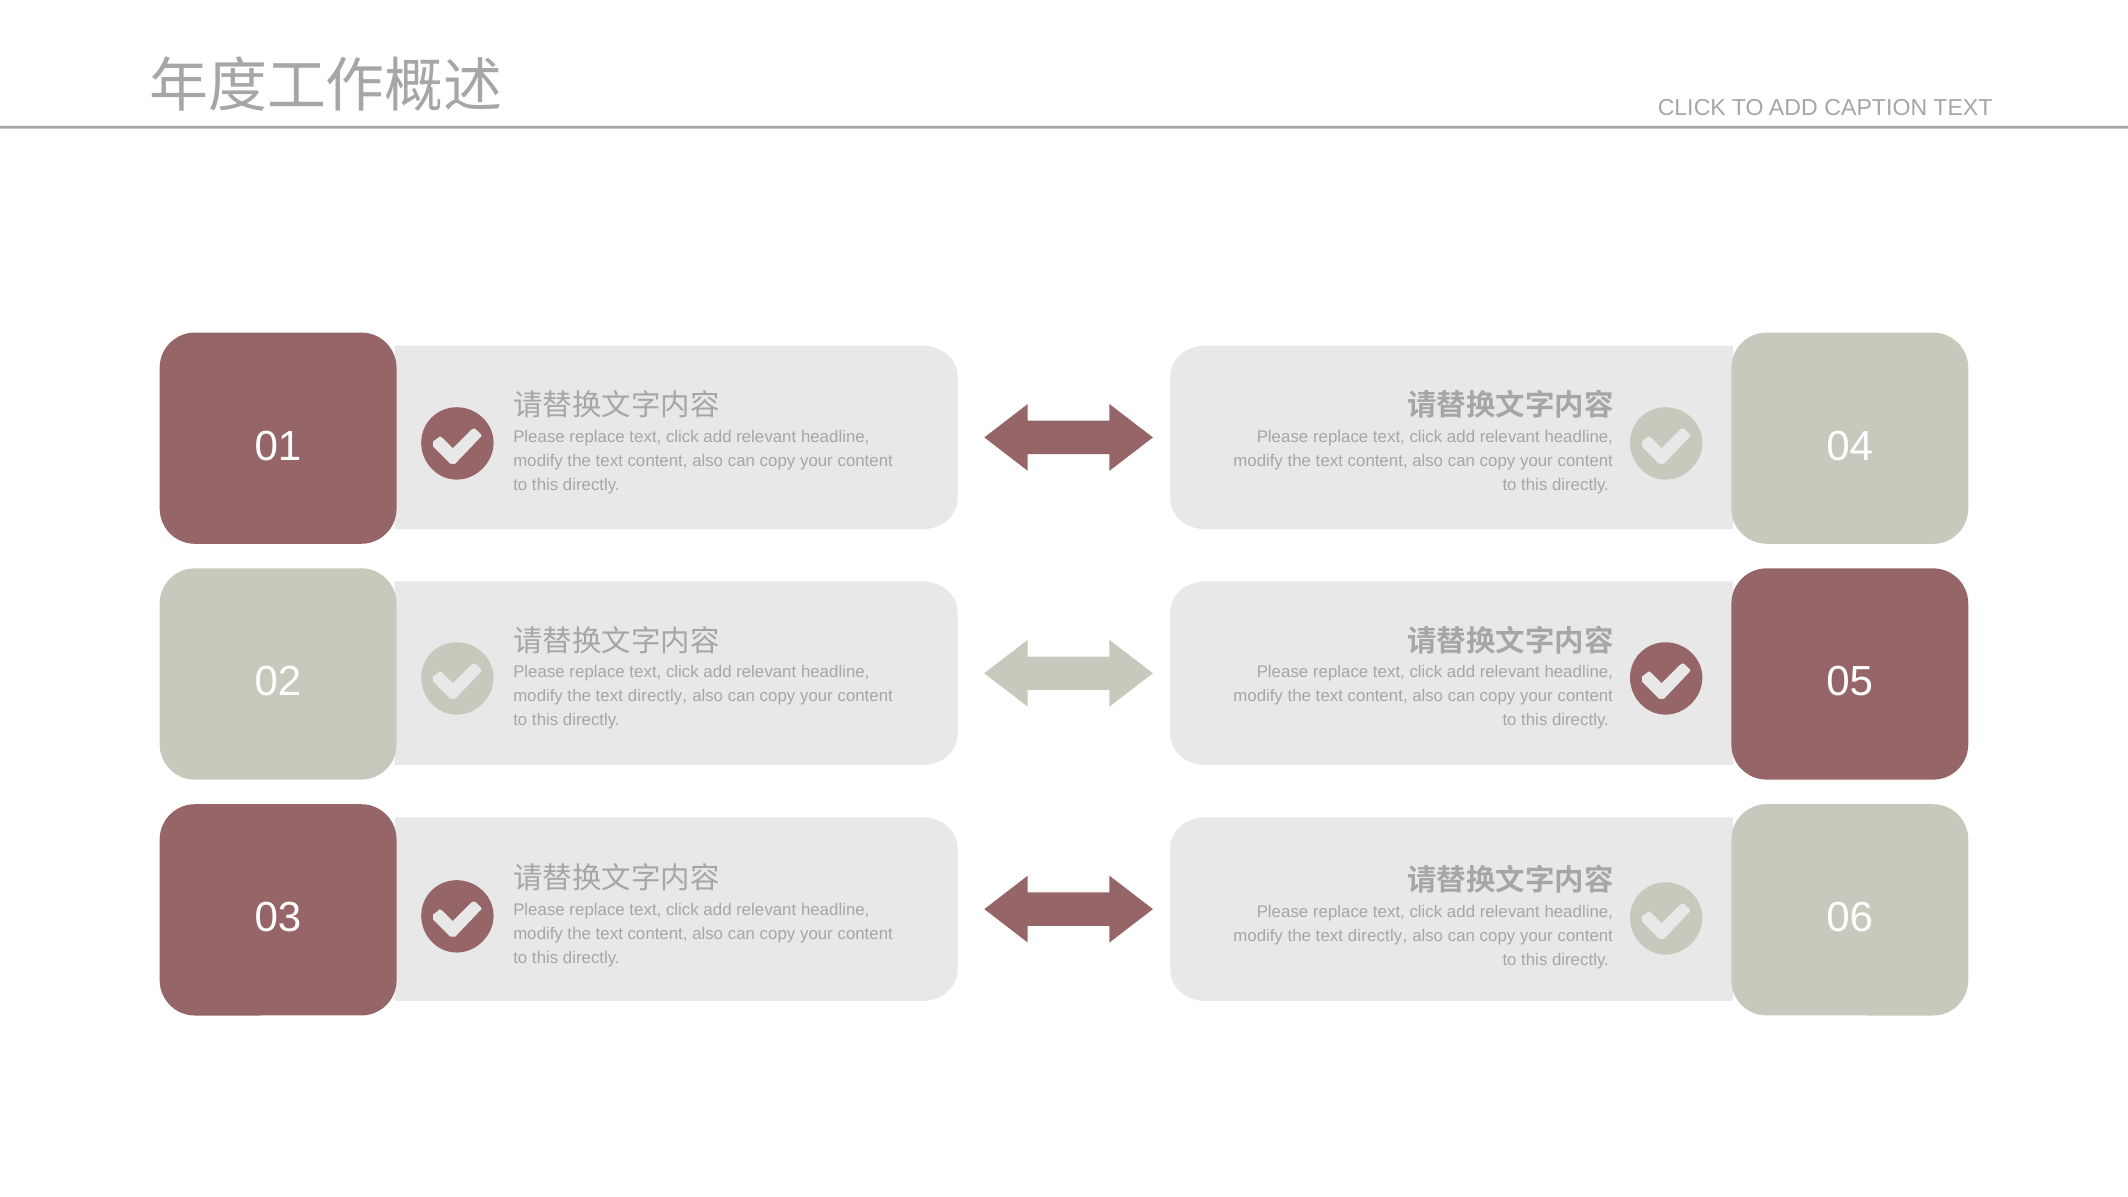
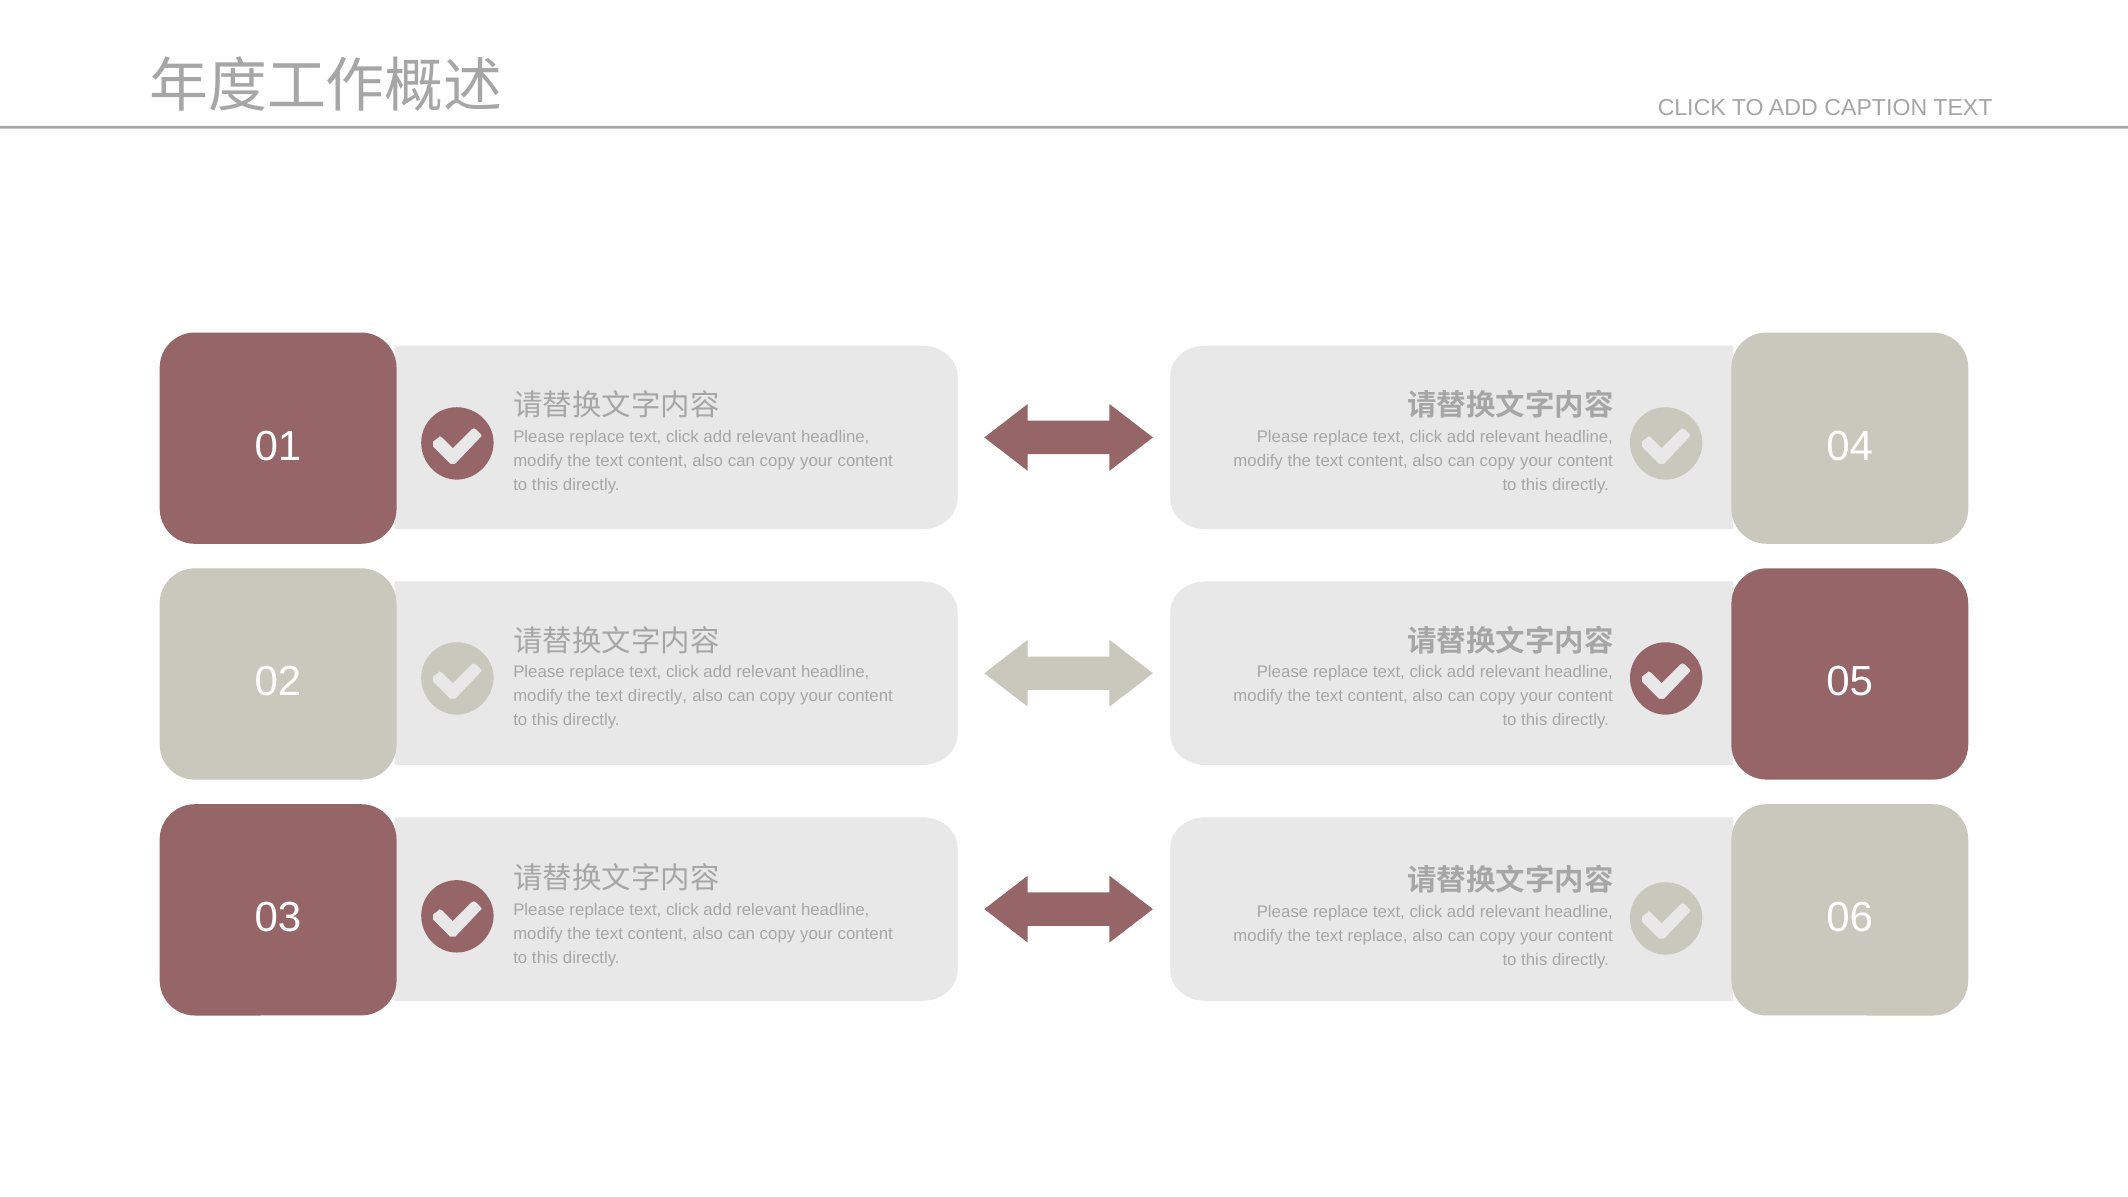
directly: directly -> replace (1378, 936)
